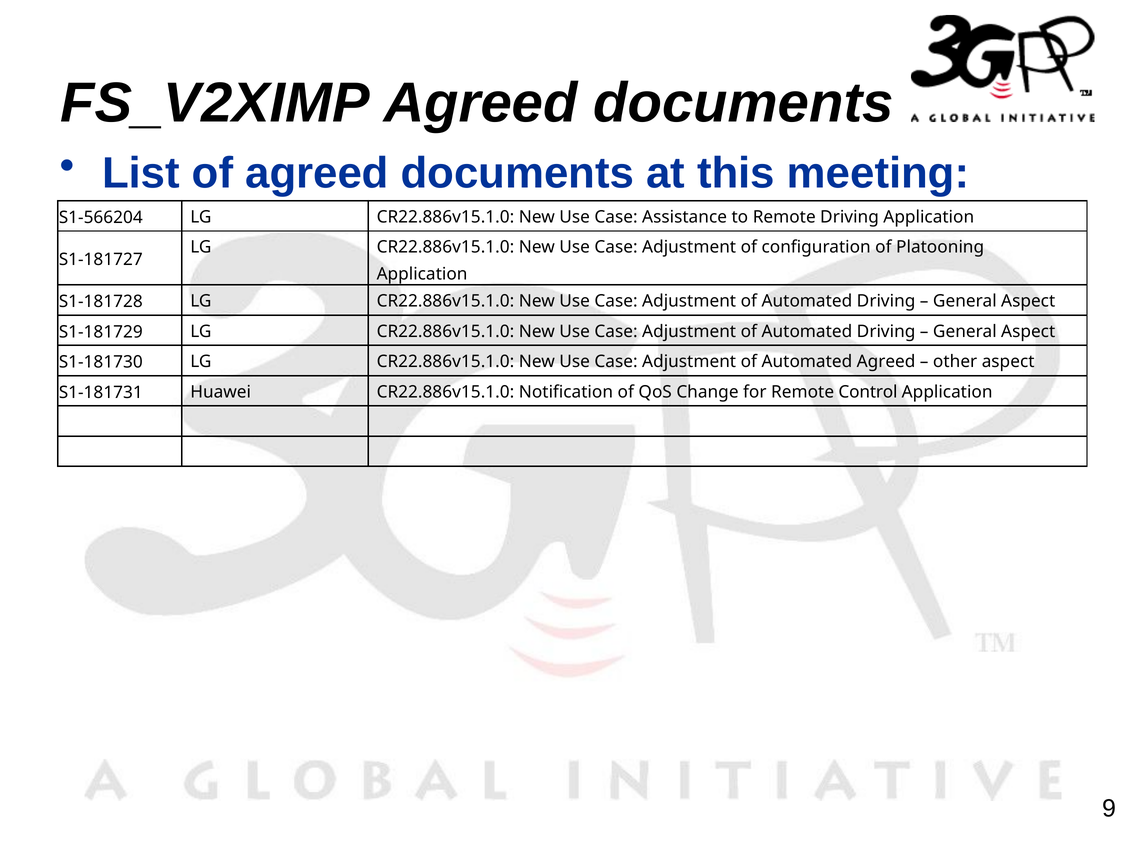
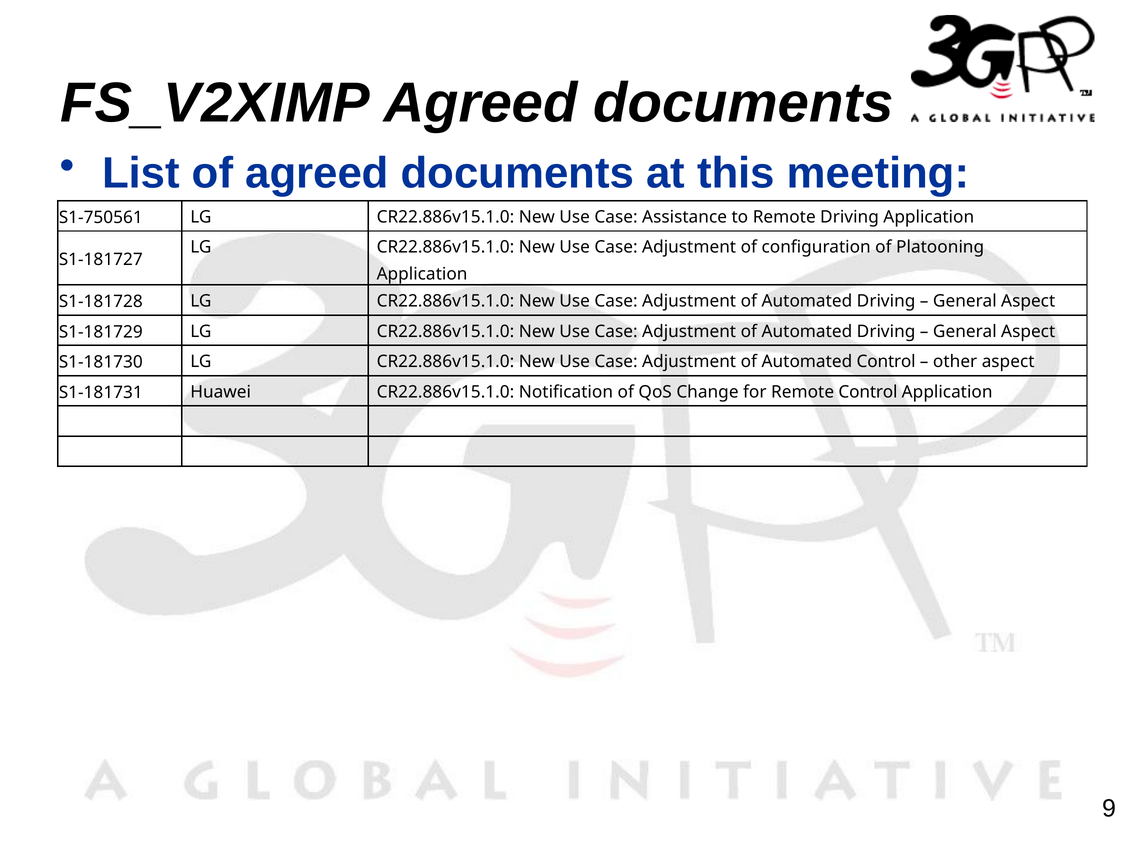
S1-566204: S1-566204 -> S1-750561 (101, 217)
Automated Agreed: Agreed -> Control (886, 362)
